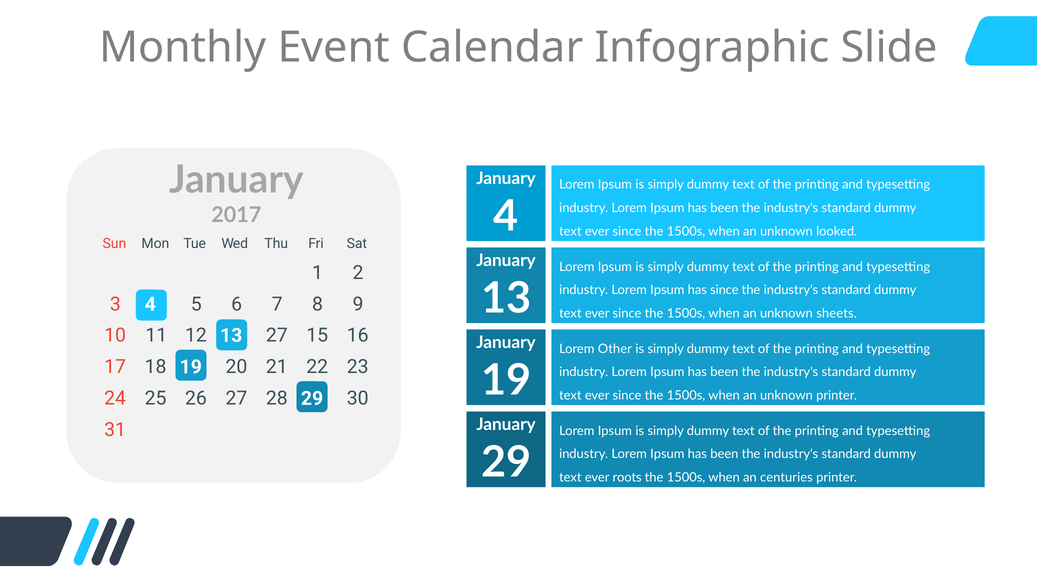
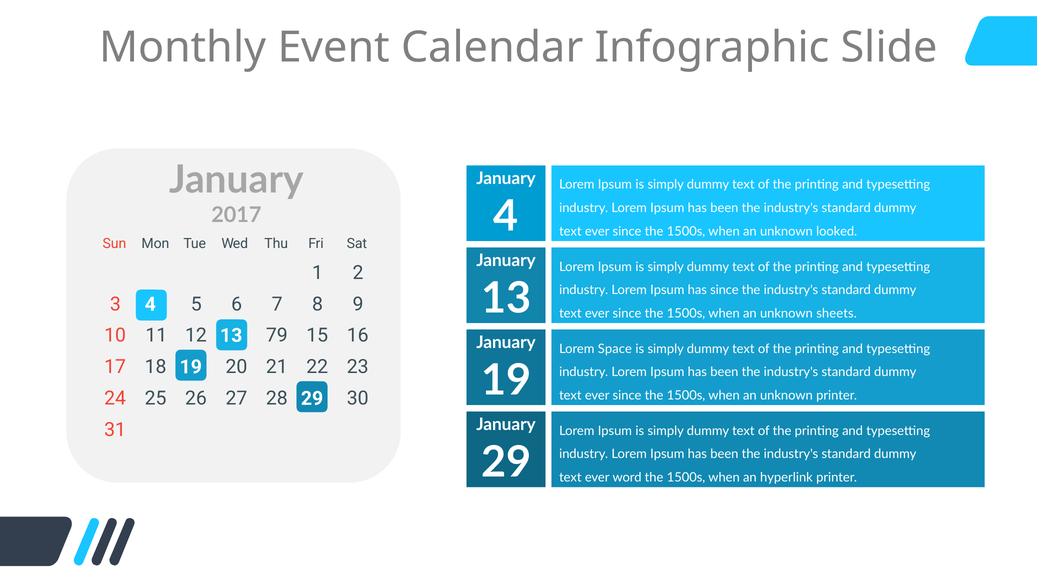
13 27: 27 -> 79 (277, 336)
Other: Other -> Space (615, 349)
roots: roots -> word (627, 478)
centuries: centuries -> hyperlink (786, 478)
